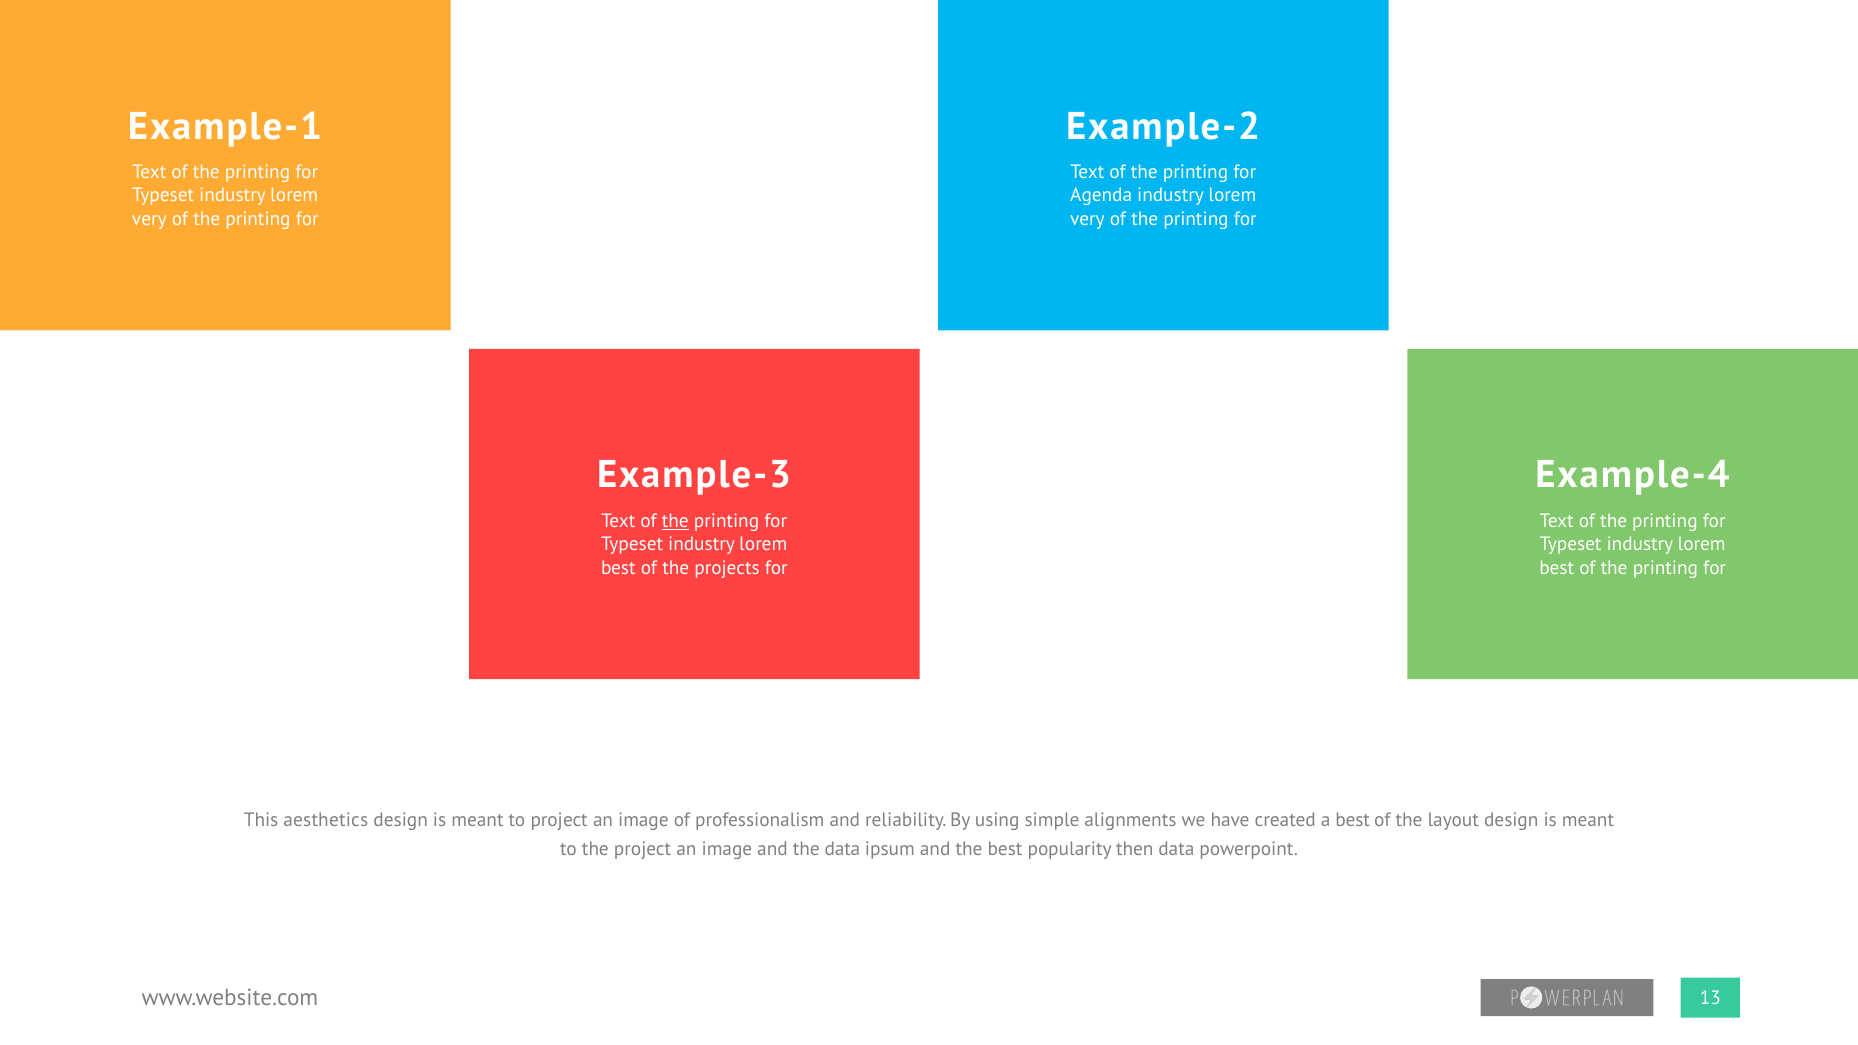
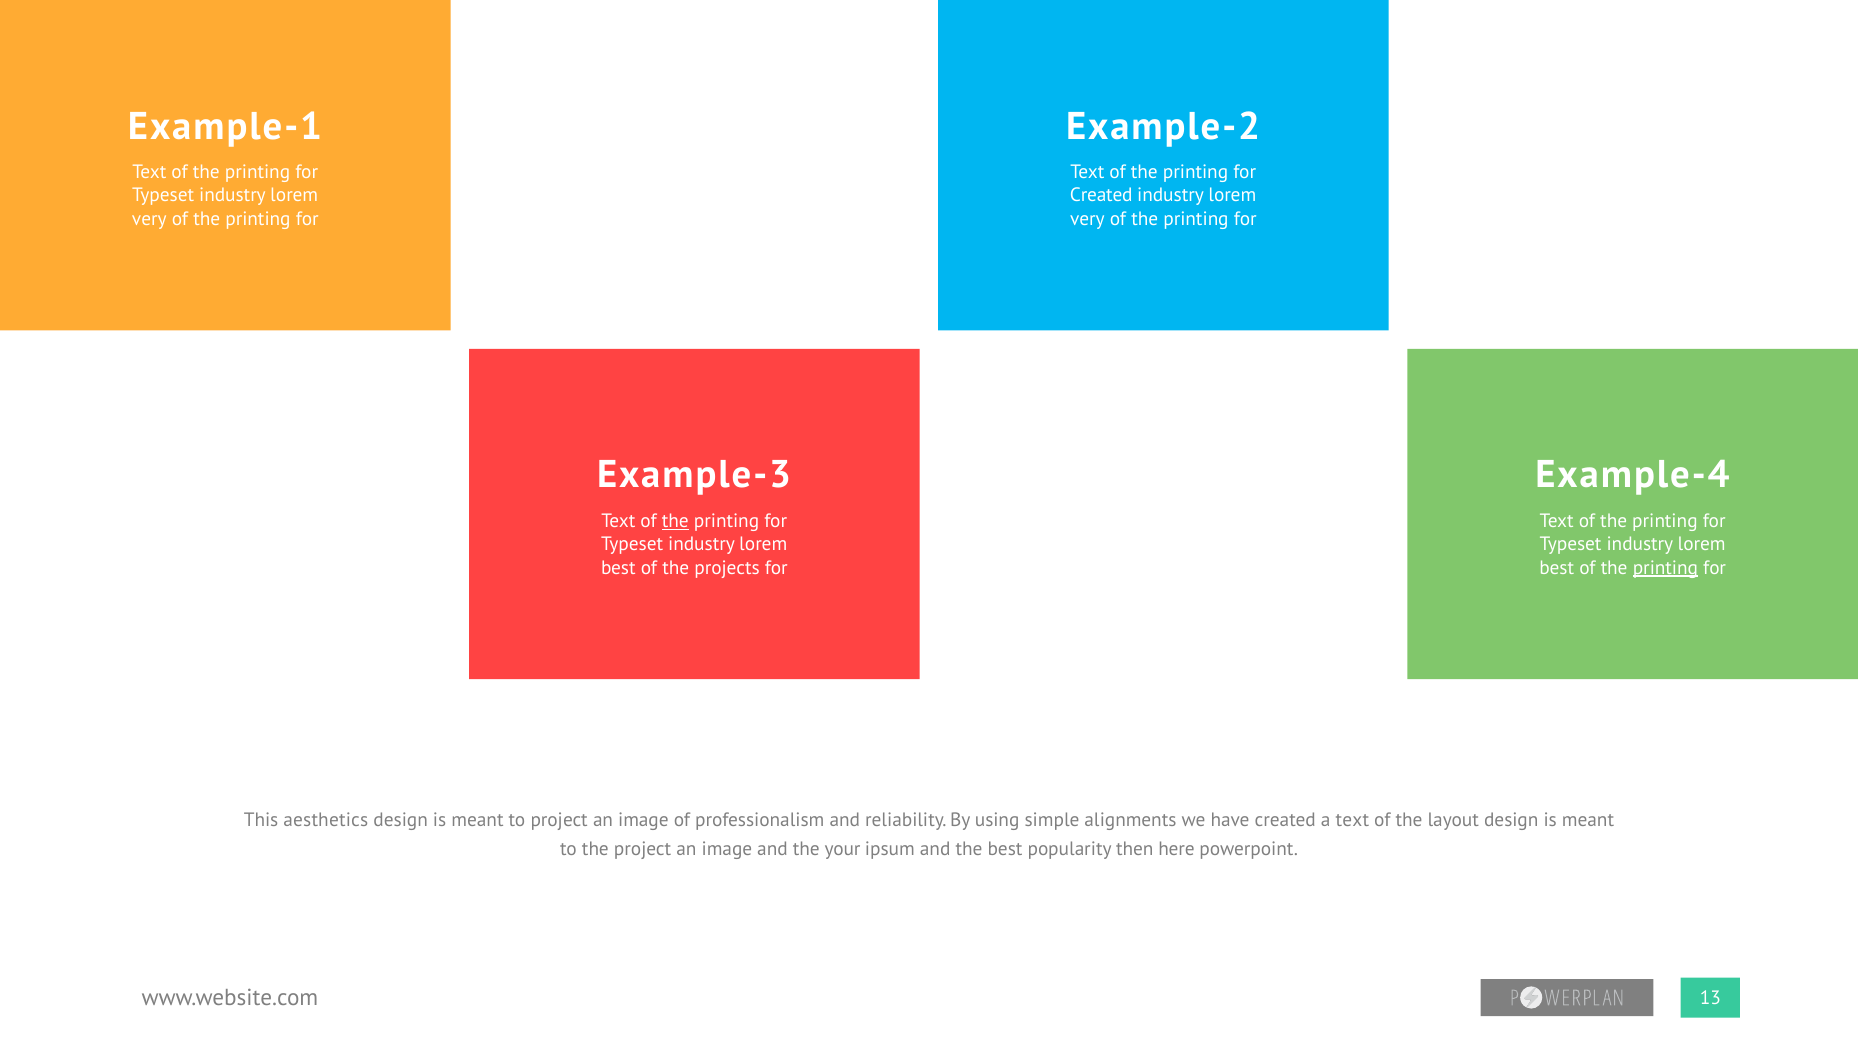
Agenda: Agenda -> Created (1101, 196)
printing underline: none -> present (1665, 568)
a best: best -> text (1352, 821)
the data: data -> your (843, 850)
then data: data -> here (1176, 850)
